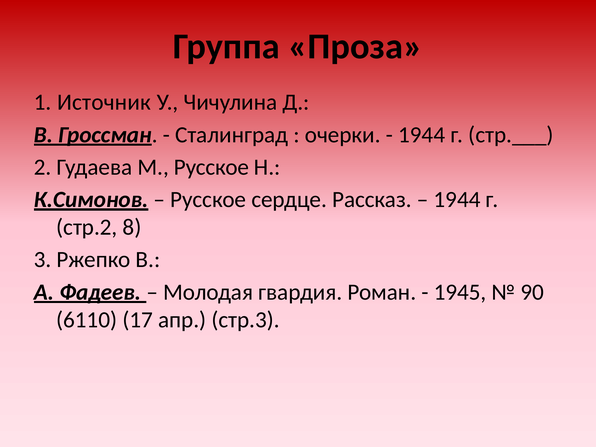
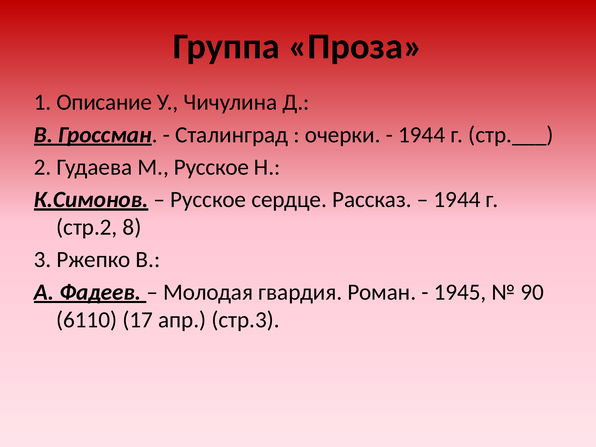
Источник: Источник -> Описание (104, 102)
